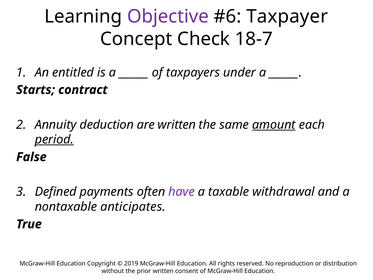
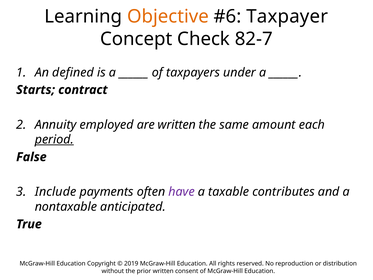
Objective colour: purple -> orange (168, 17)
18-7: 18-7 -> 82-7 (254, 39)
entitled: entitled -> defined (73, 72)
deduction: deduction -> employed (107, 125)
amount underline: present -> none (274, 125)
Defined: Defined -> Include (56, 192)
withdrawal: withdrawal -> contributes (284, 192)
anticipates: anticipates -> anticipated (133, 207)
